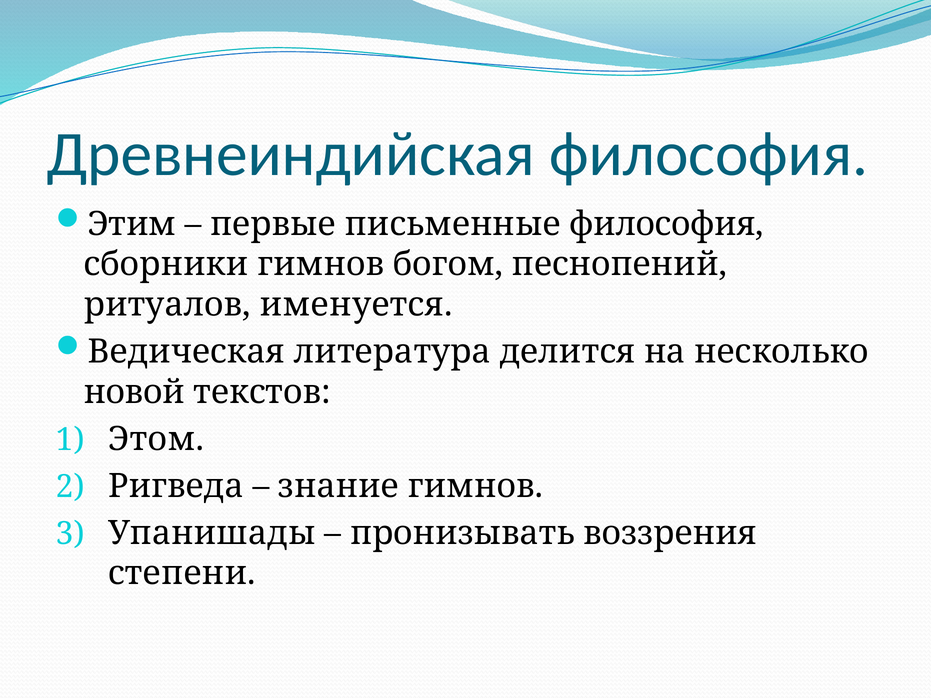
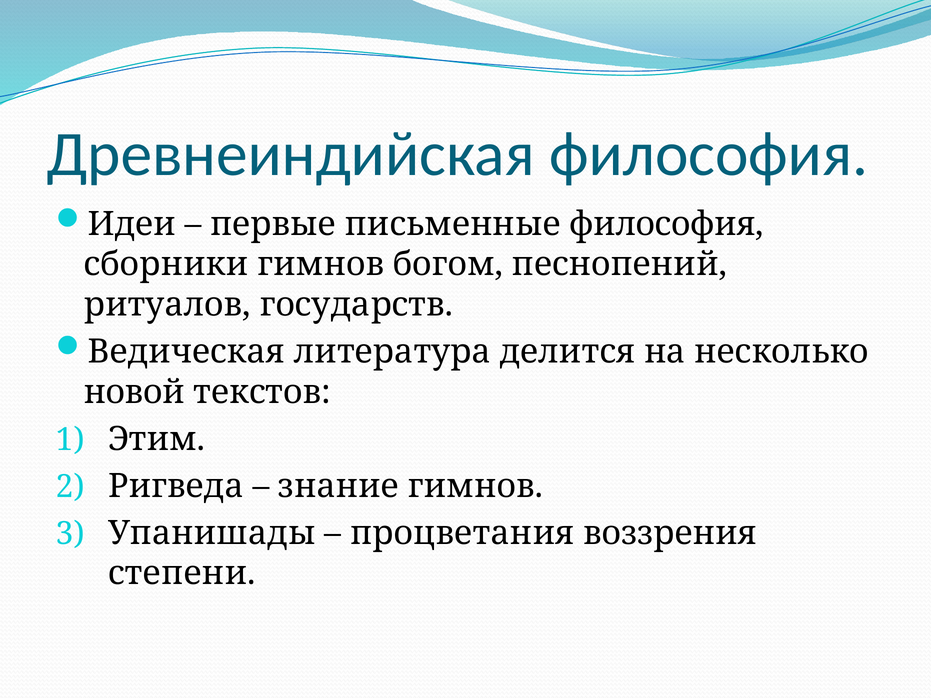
Этим: Этим -> Идеи (132, 224)
именуется: именуется -> государств (356, 305)
Этом: Этом -> Этим (157, 439)
пронизывать: пронизывать -> процветания (462, 533)
